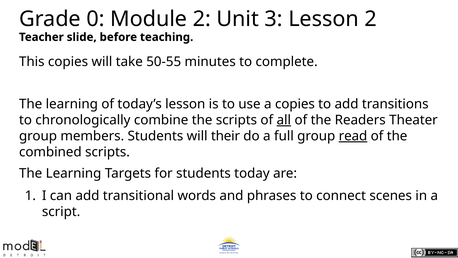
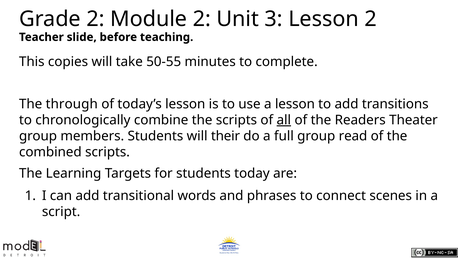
Grade 0: 0 -> 2 (95, 19)
learning: learning -> through (72, 104)
a copies: copies -> lesson (295, 104)
read underline: present -> none (353, 136)
